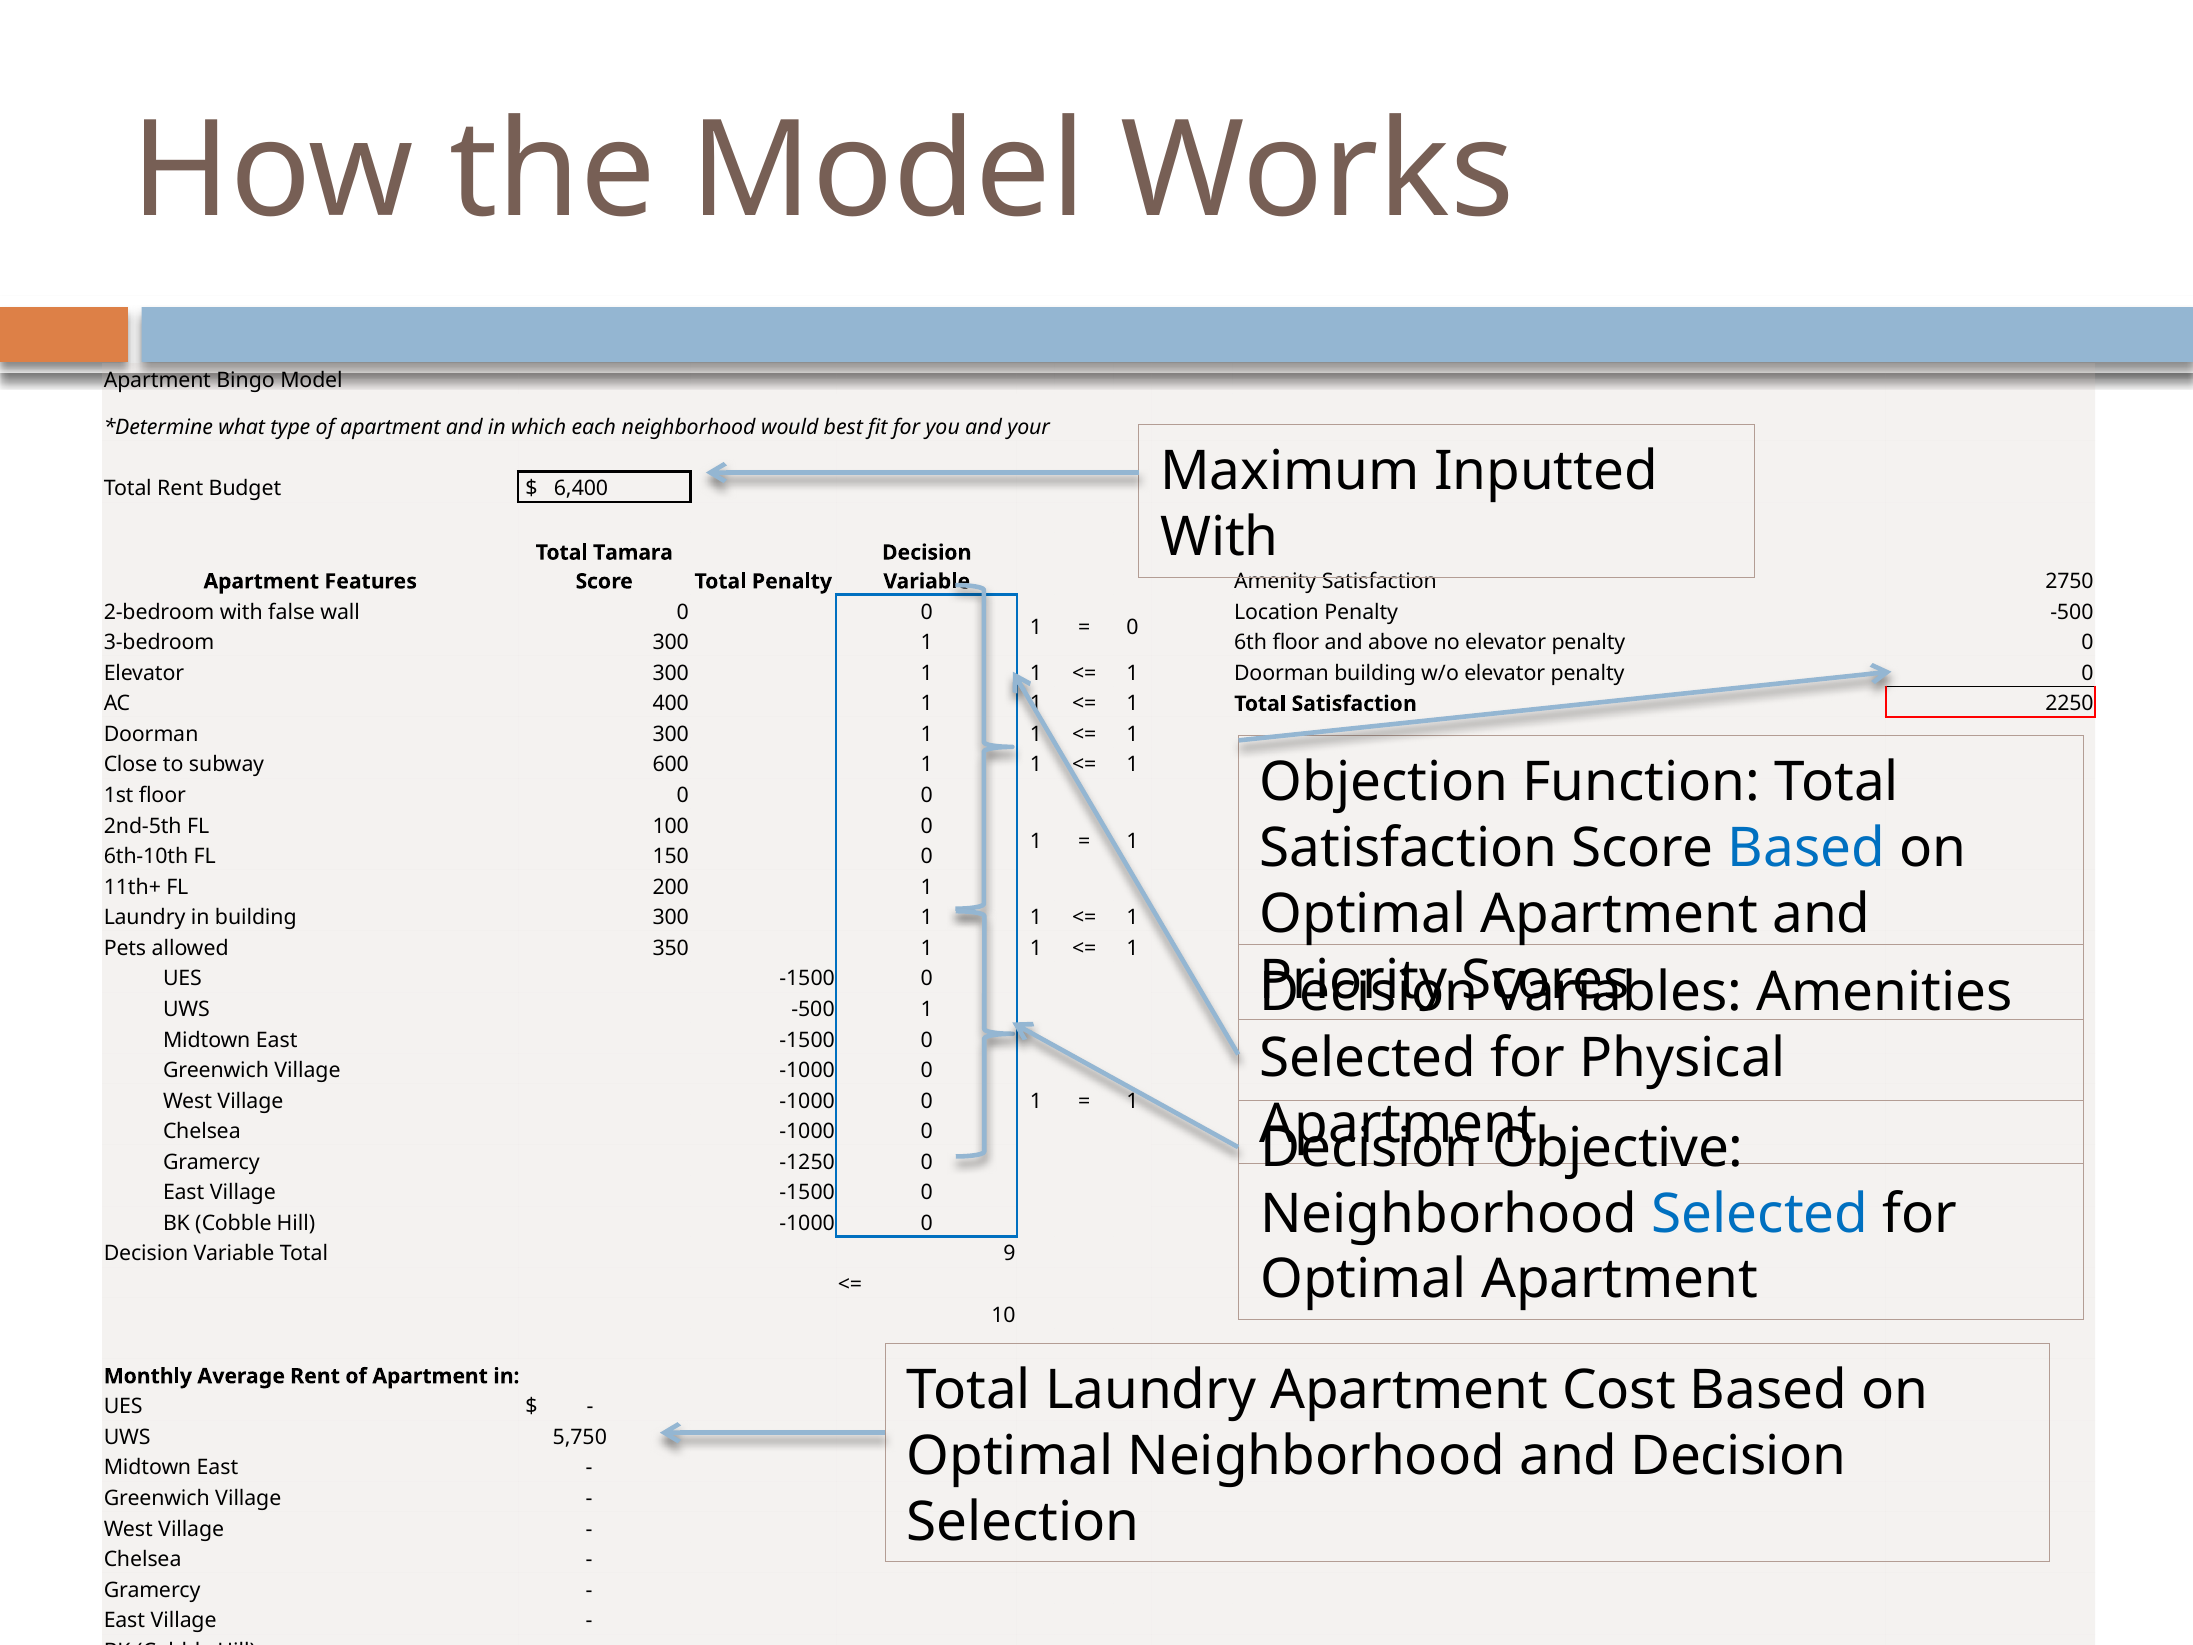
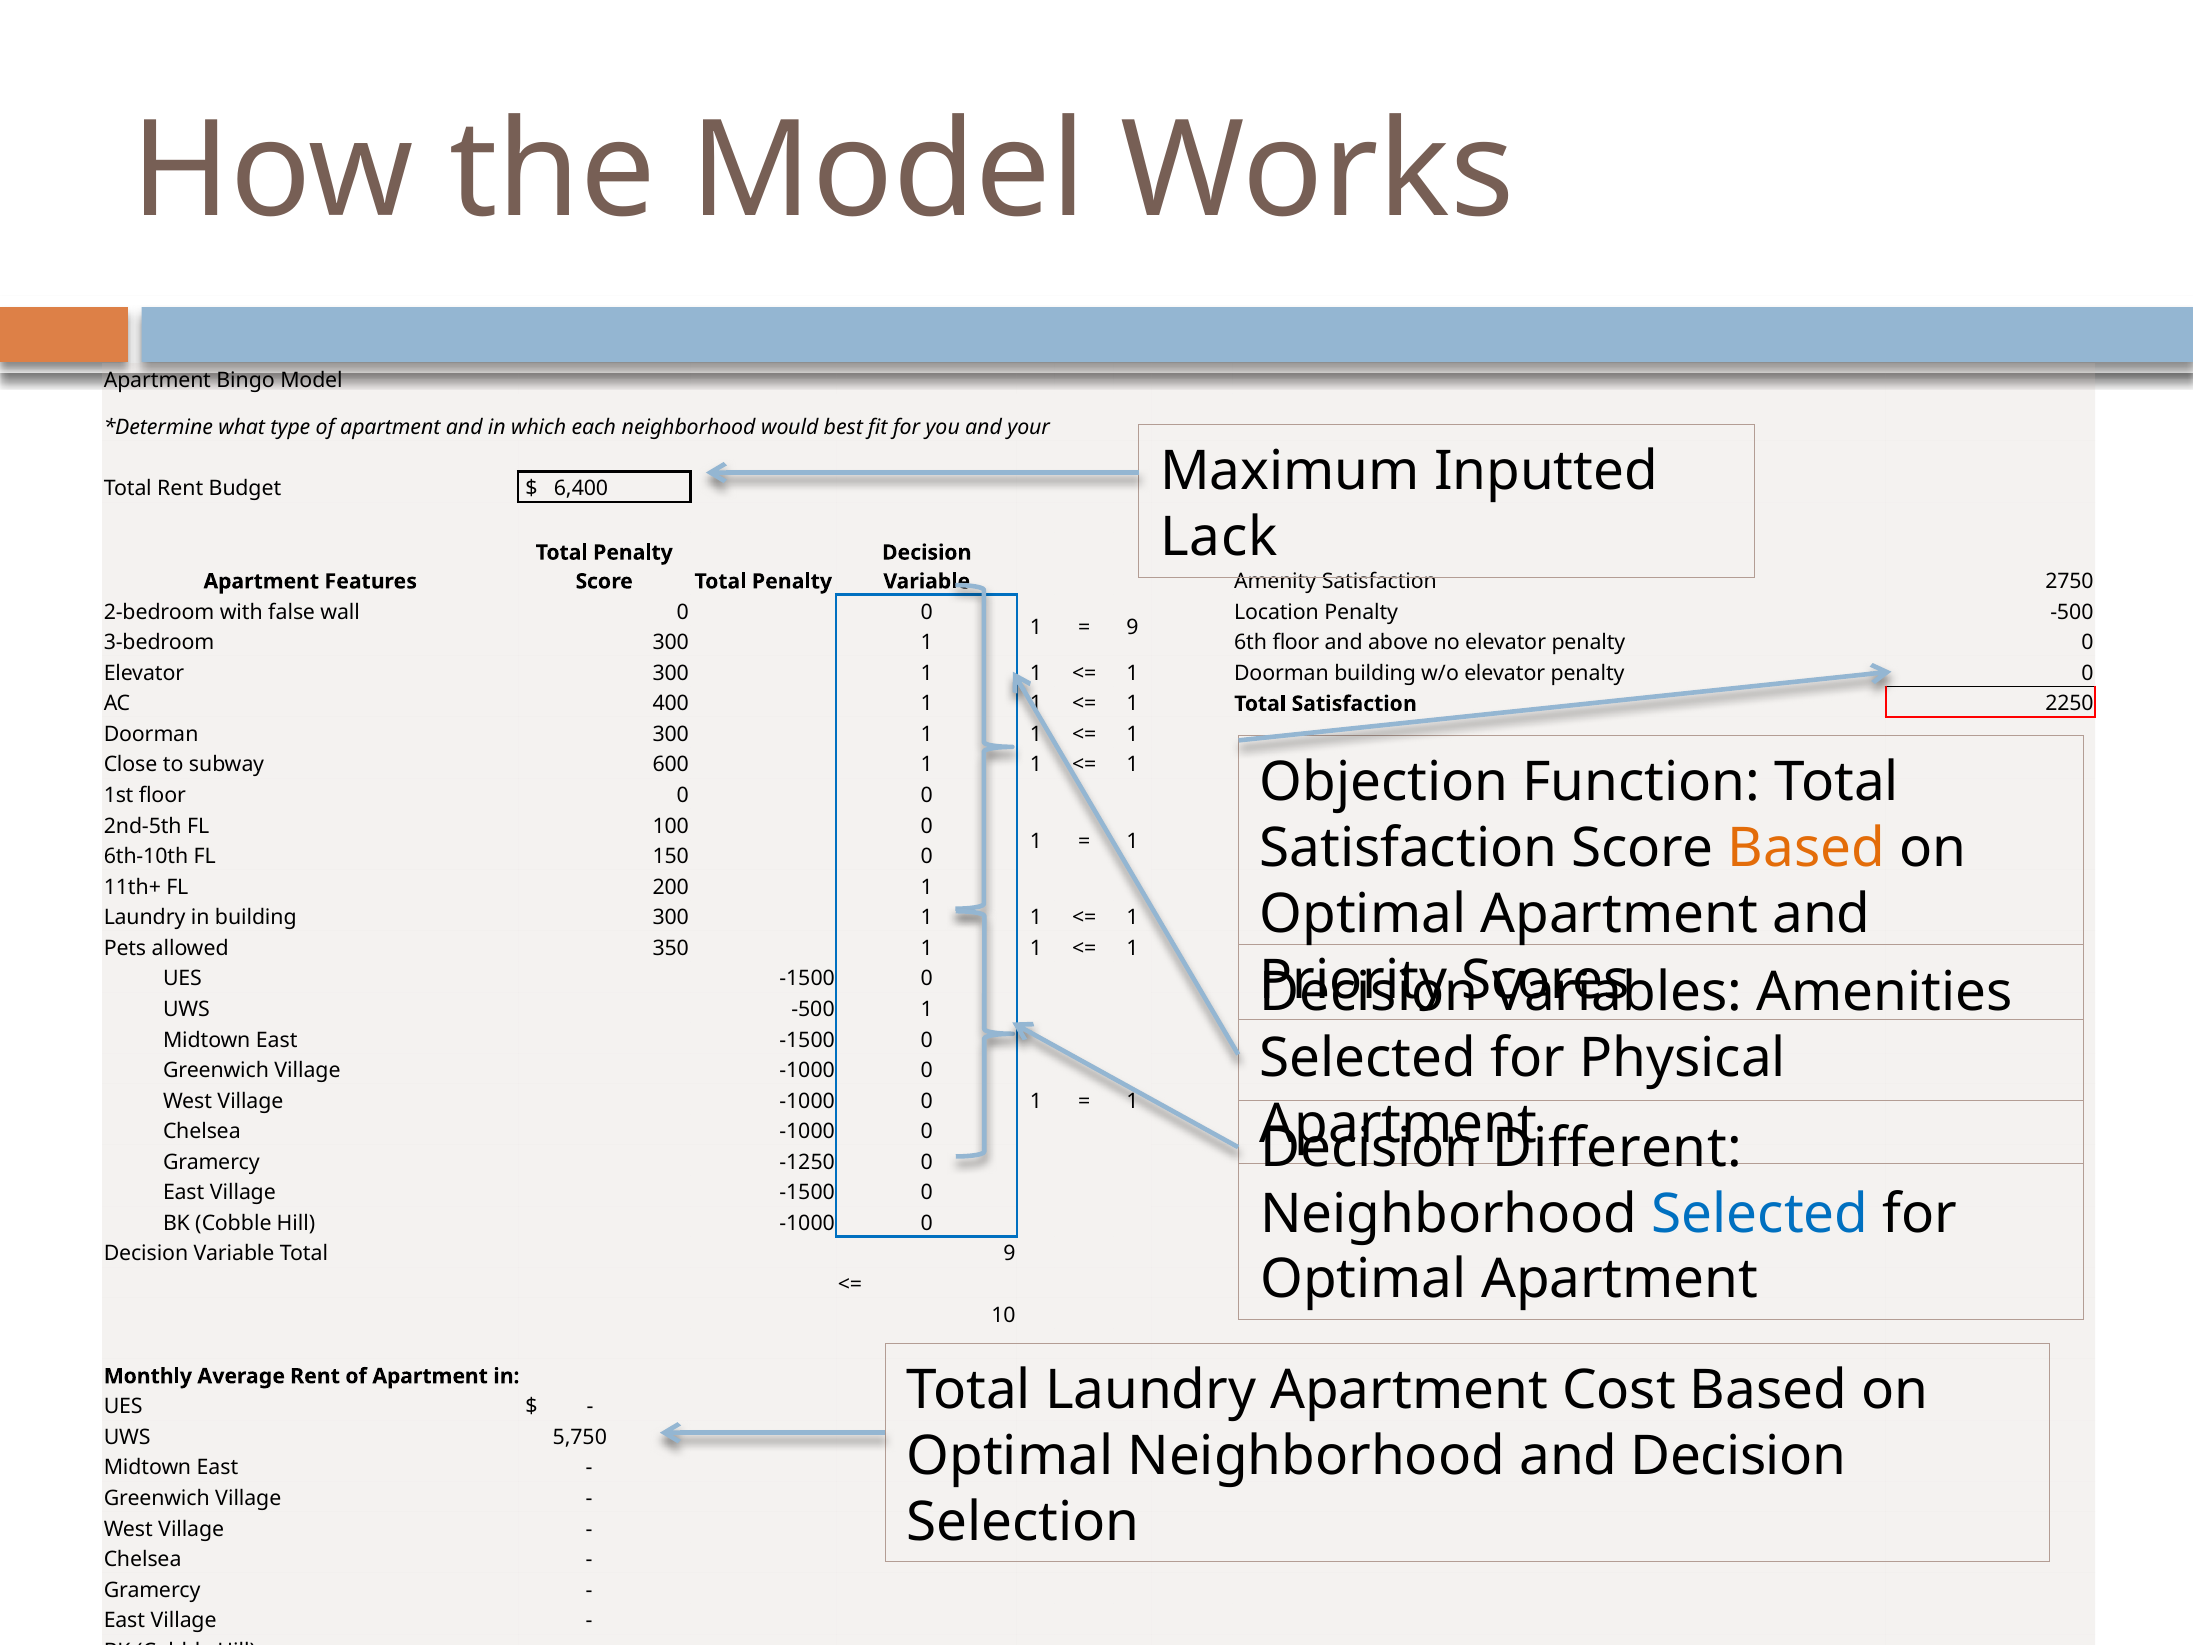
With: With -> Lack (1219, 537)
Tamara: Tamara -> Penalty (633, 553)
0: 0 -> 9 (1132, 627)
Based colour: blue -> orange (1806, 848)
Objective: Objective -> Different (1618, 1148)
